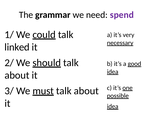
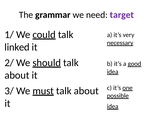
spend: spend -> target (122, 15)
